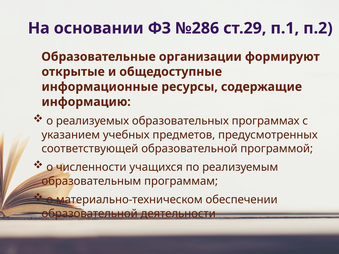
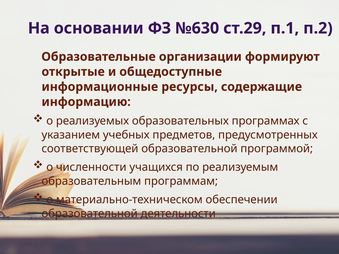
№286: №286 -> №630 (197, 28)
